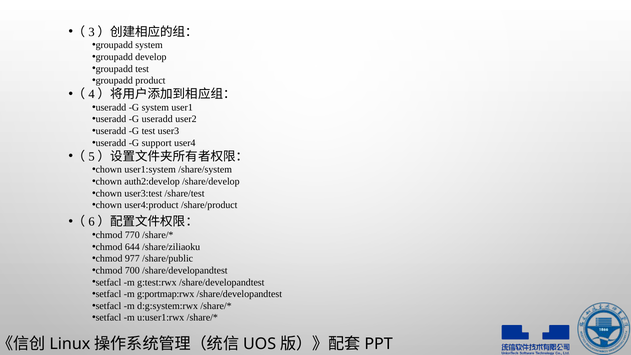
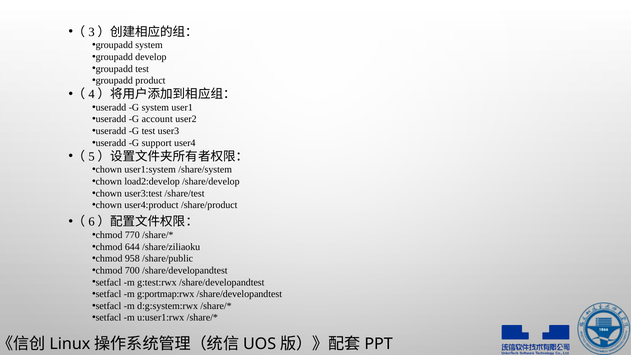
G useradd: useradd -> account (157, 119)
auth2:develop: auth2:develop -> load2:develop (152, 182)
977: 977 -> 958 (132, 259)
